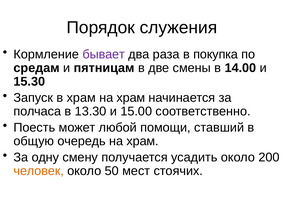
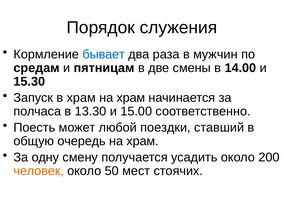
бывает colour: purple -> blue (104, 54)
покупка: покупка -> мужчин (215, 54)
помощи: помощи -> поездки (165, 128)
